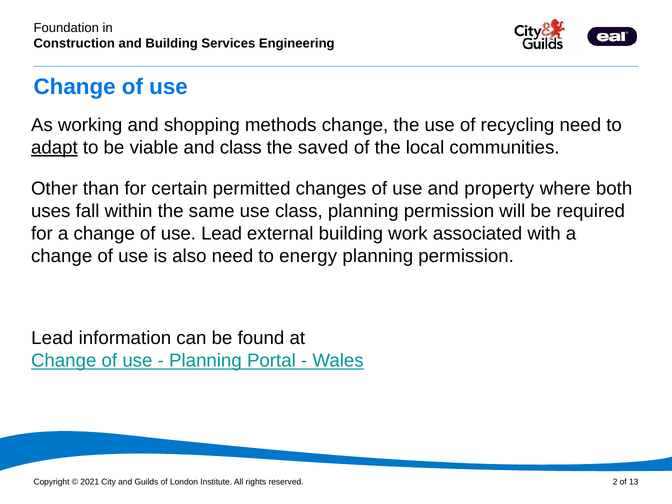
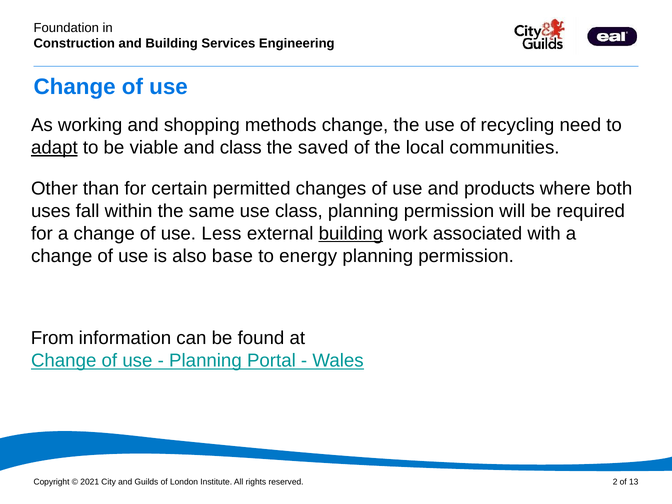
property: property -> products (499, 189)
use Lead: Lead -> Less (221, 234)
building underline: none -> present (351, 234)
also need: need -> base (232, 256)
Lead: Lead -> From (52, 338)
